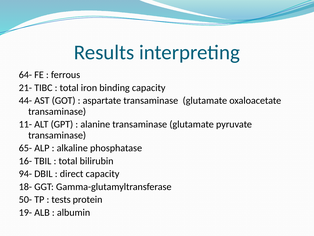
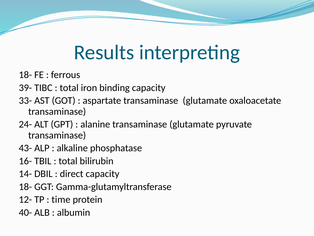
64-: 64- -> 18- (25, 75)
21-: 21- -> 39- (25, 88)
44-: 44- -> 33- (25, 100)
11-: 11- -> 24- (25, 124)
65-: 65- -> 43- (25, 148)
94-: 94- -> 14- (25, 174)
50-: 50- -> 12- (25, 199)
tests: tests -> time (61, 199)
19-: 19- -> 40- (25, 212)
